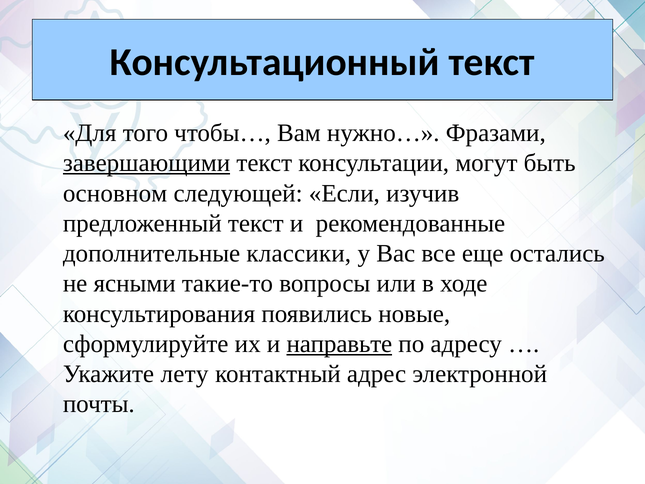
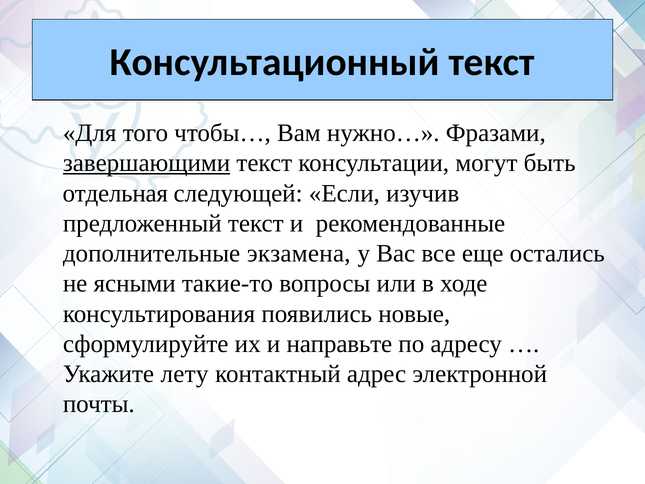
основном: основном -> отдельная (115, 193)
классики: классики -> экзамена (299, 253)
направьте underline: present -> none (339, 344)
